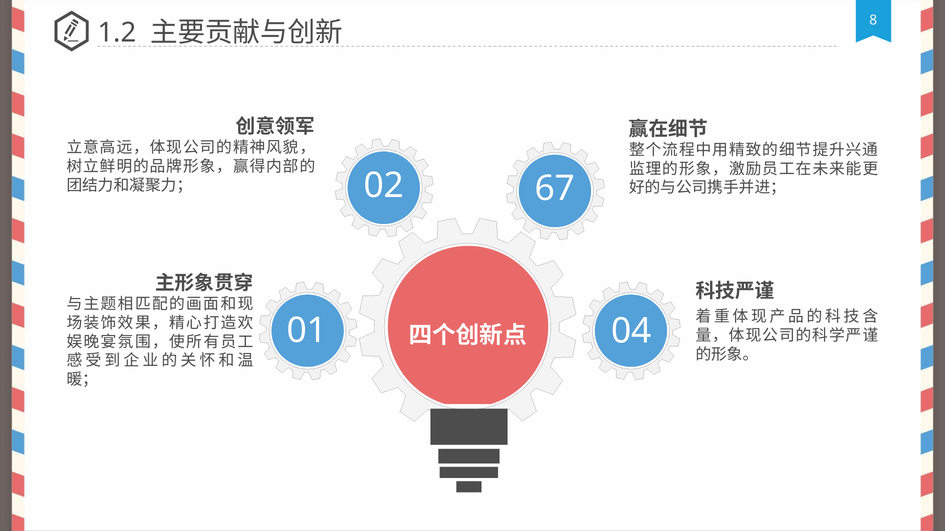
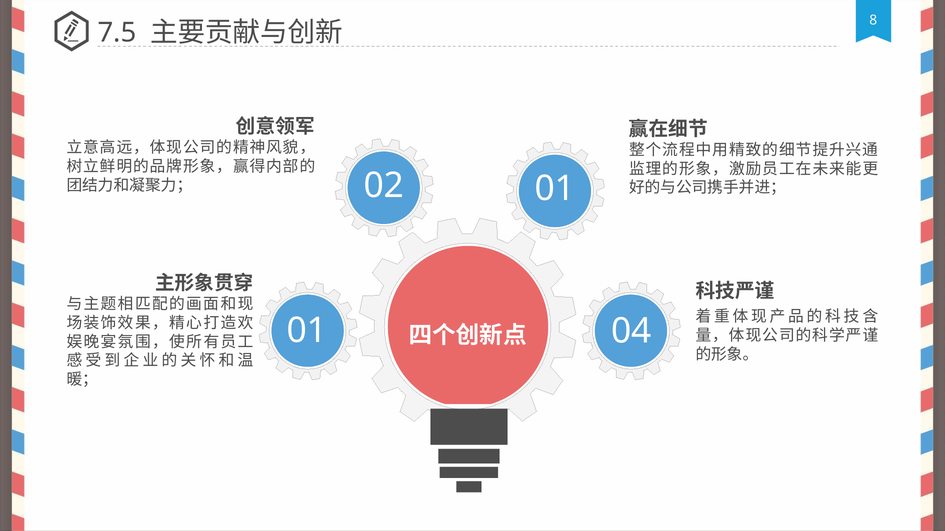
1.2: 1.2 -> 7.5 (117, 33)
02 67: 67 -> 01 (555, 189)
